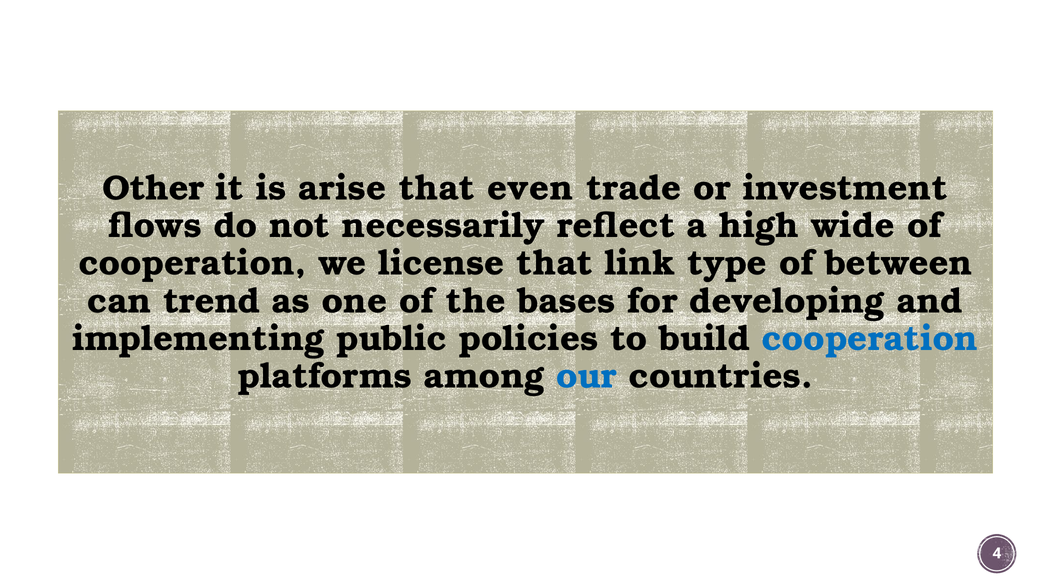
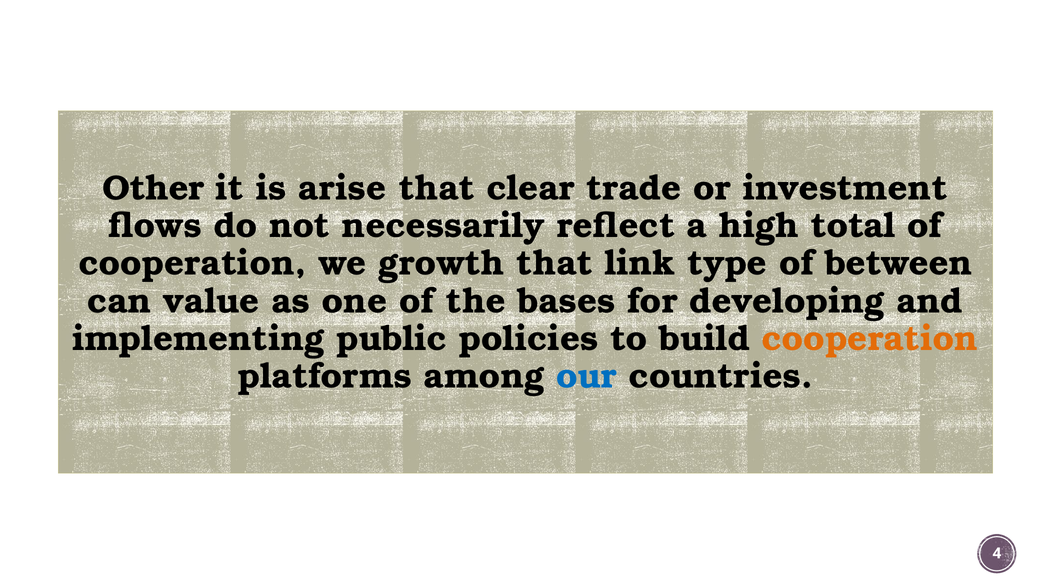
even: even -> clear (531, 188)
wide: wide -> total (853, 226)
license: license -> growth (441, 263)
trend: trend -> value (212, 301)
cooperation colour: blue -> orange (870, 339)
